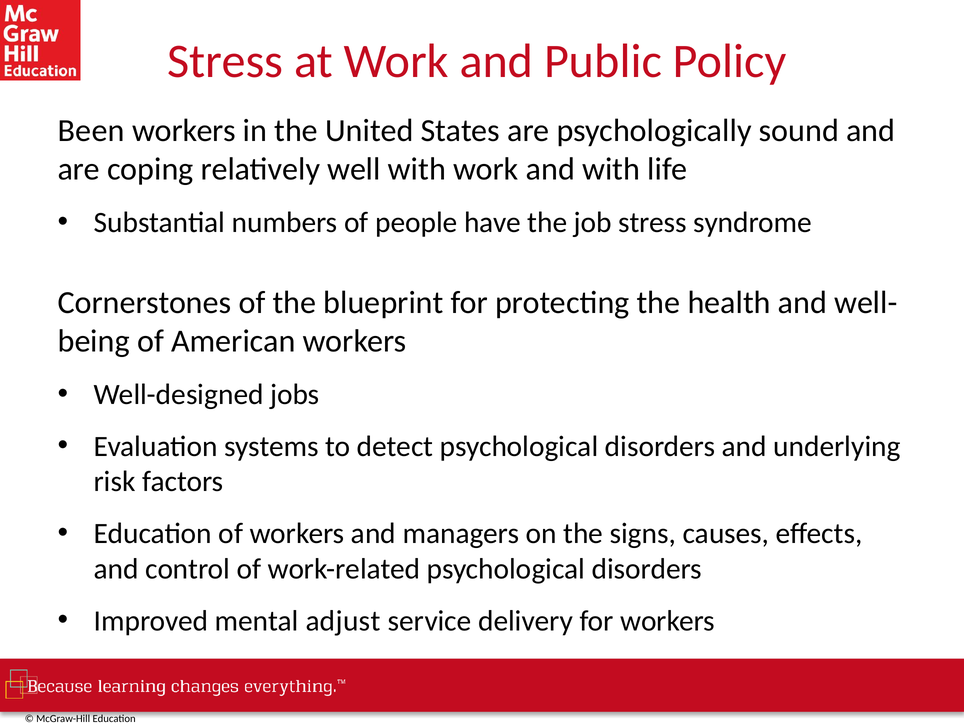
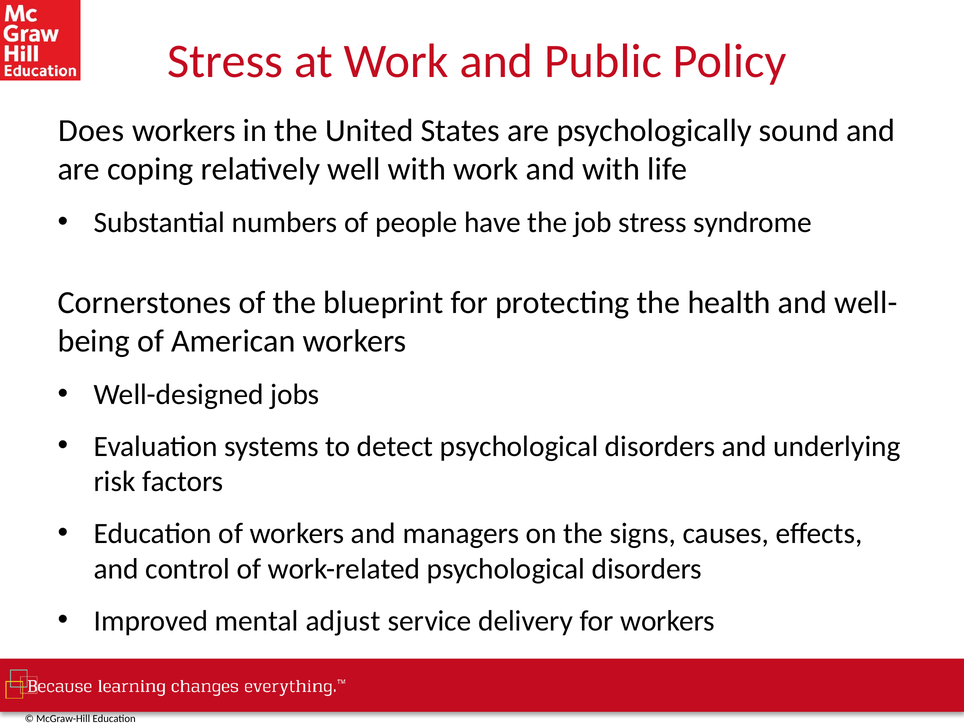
Been: Been -> Does (91, 131)
